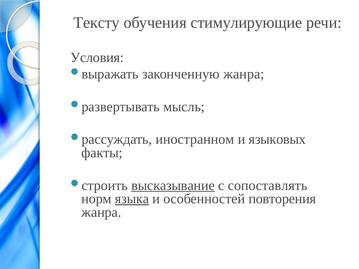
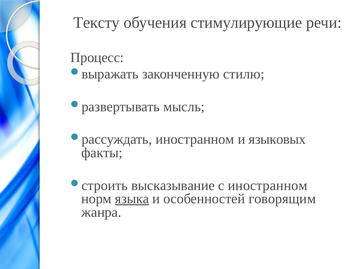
Условия: Условия -> Процесс (97, 58)
законченную жанра: жанра -> стилю (244, 74)
высказывание underline: present -> none (173, 186)
с сопоставлять: сопоставлять -> иностранном (268, 186)
повторения: повторения -> говорящим (282, 199)
